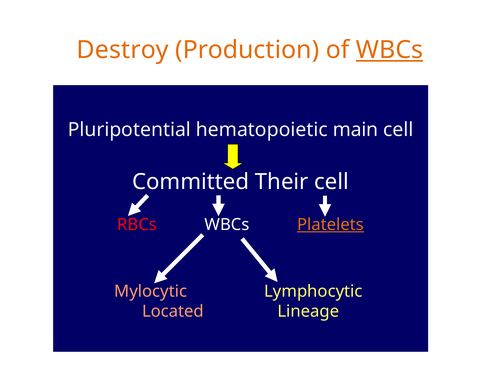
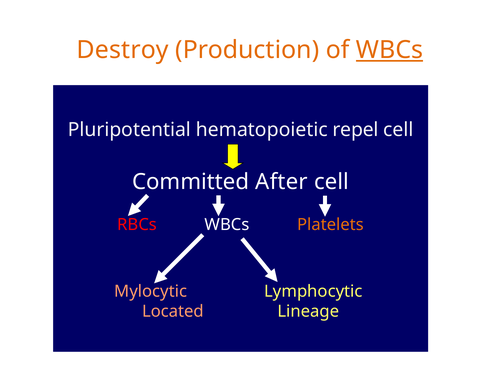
main: main -> repel (356, 130)
Their: Their -> After (282, 182)
Platelets underline: present -> none (330, 225)
